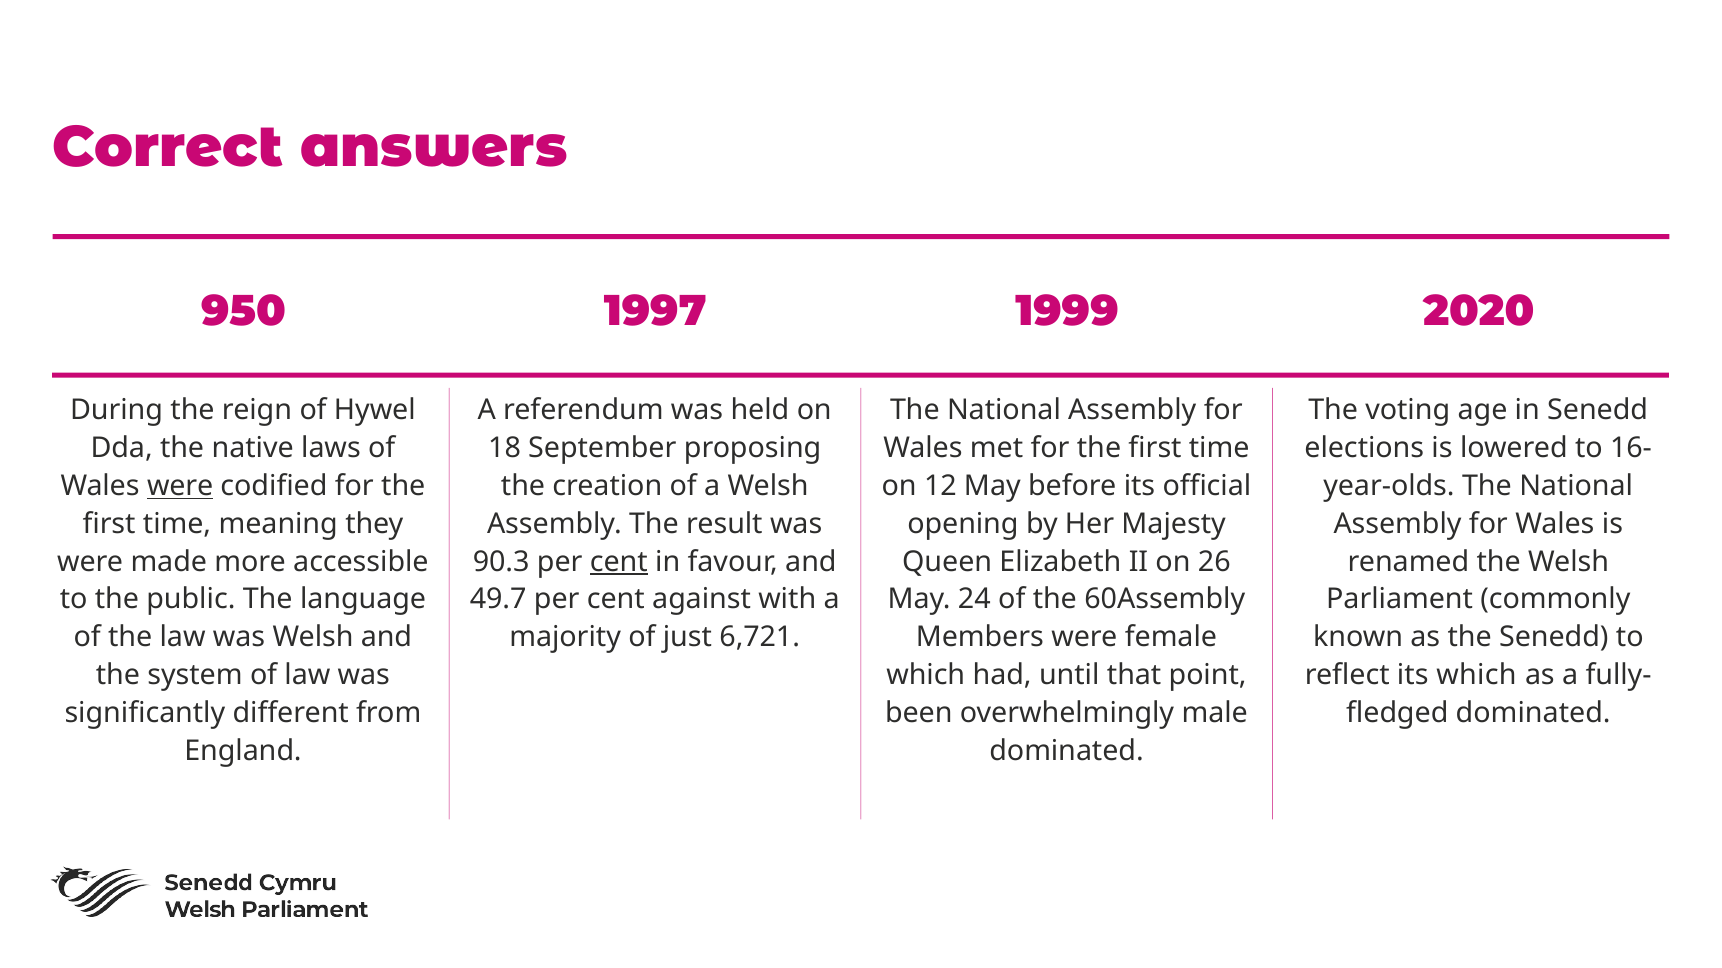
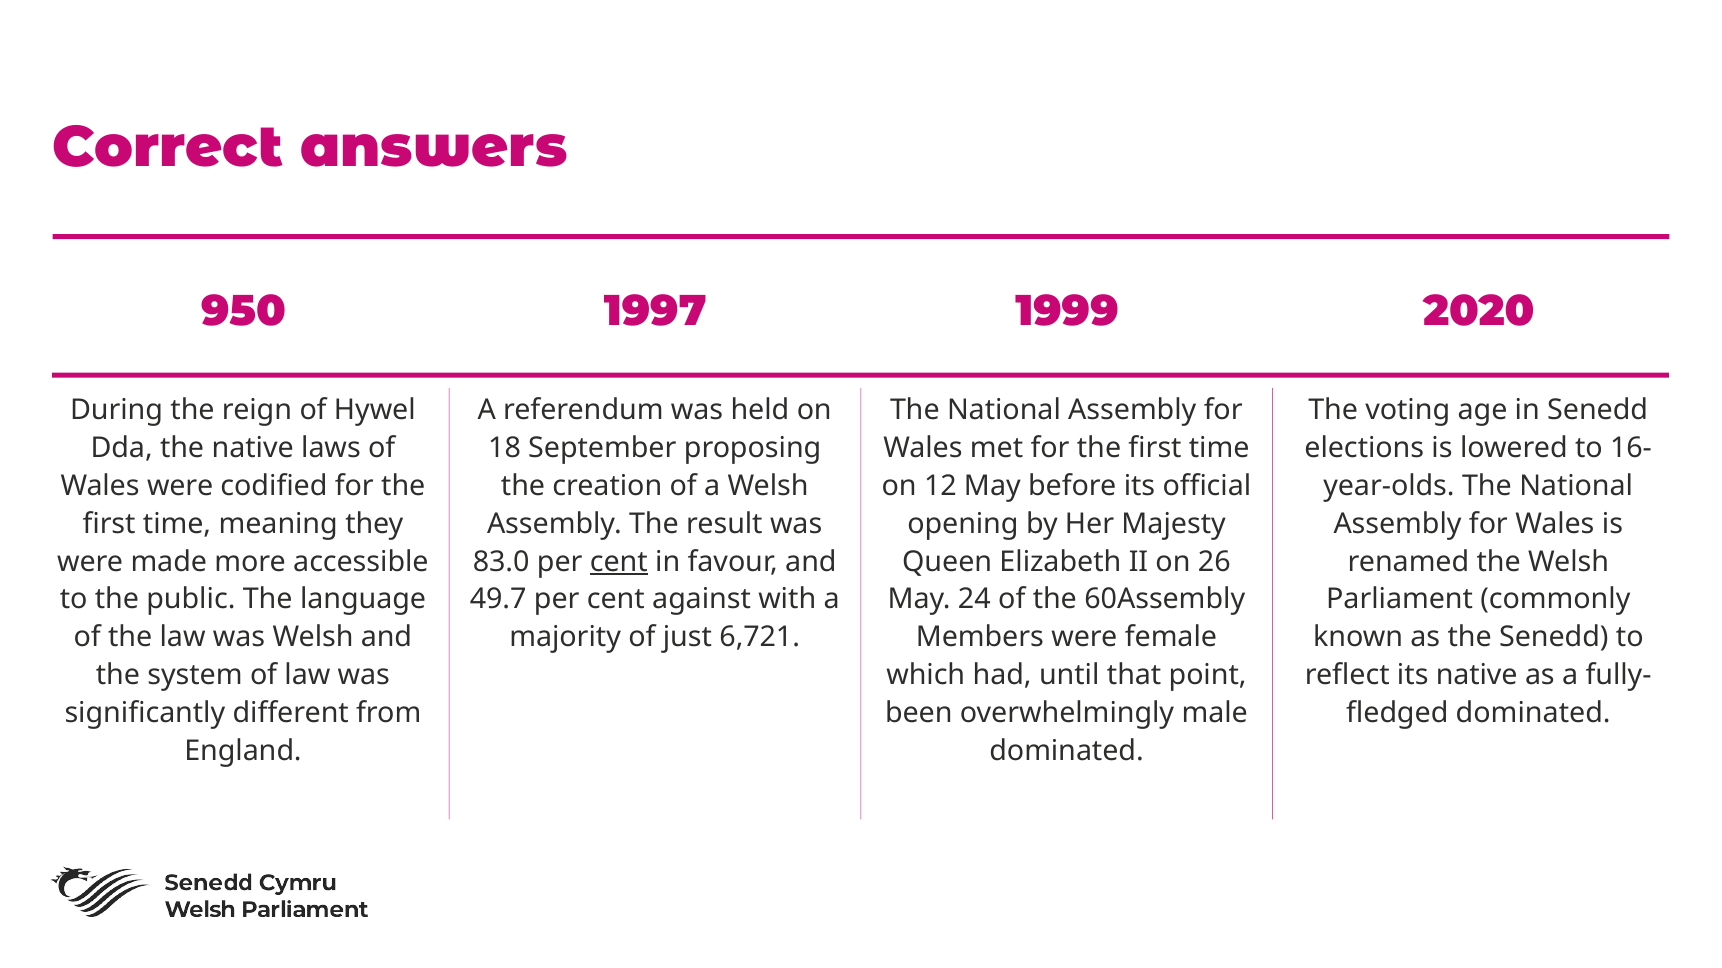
were underline: present -> none (180, 486)
90.3: 90.3 -> 83.0 (501, 562)
its which: which -> native (1477, 676)
